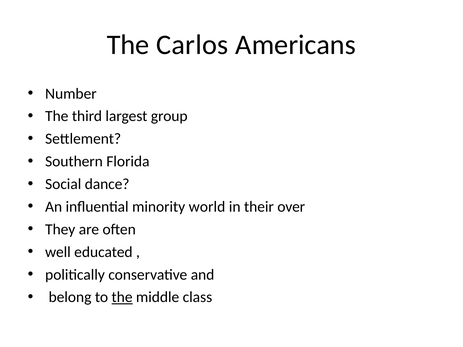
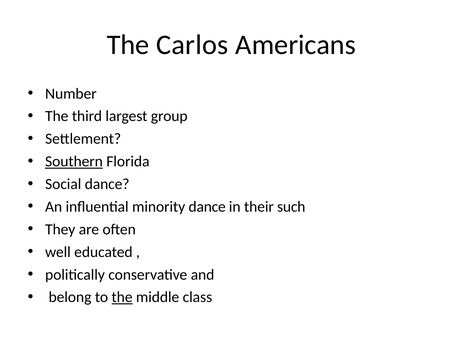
Southern underline: none -> present (74, 162)
minority world: world -> dance (207, 207)
over: over -> such (291, 207)
